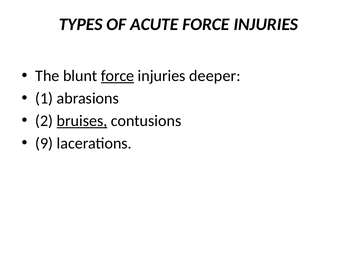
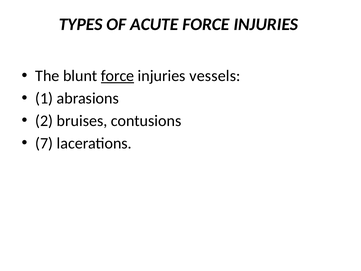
deeper: deeper -> vessels (215, 76)
bruises underline: present -> none (82, 121)
9: 9 -> 7 (44, 143)
